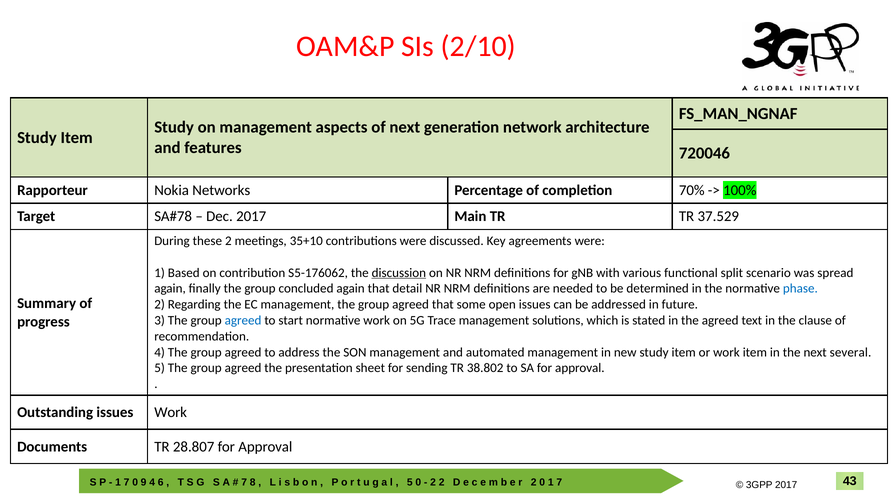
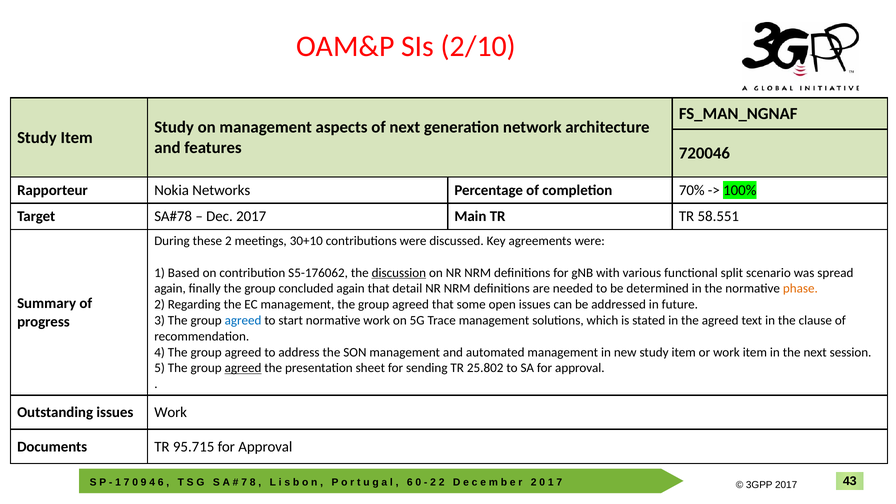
37.529: 37.529 -> 58.551 (718, 216)
35+10: 35+10 -> 30+10 (306, 241)
phase colour: blue -> orange (800, 289)
several: several -> session (851, 352)
agreed underline: none -> present (243, 368)
38.802: 38.802 -> 25.802 (485, 368)
28.807: 28.807 -> 95.715 (194, 447)
5: 5 -> 6 (410, 482)
